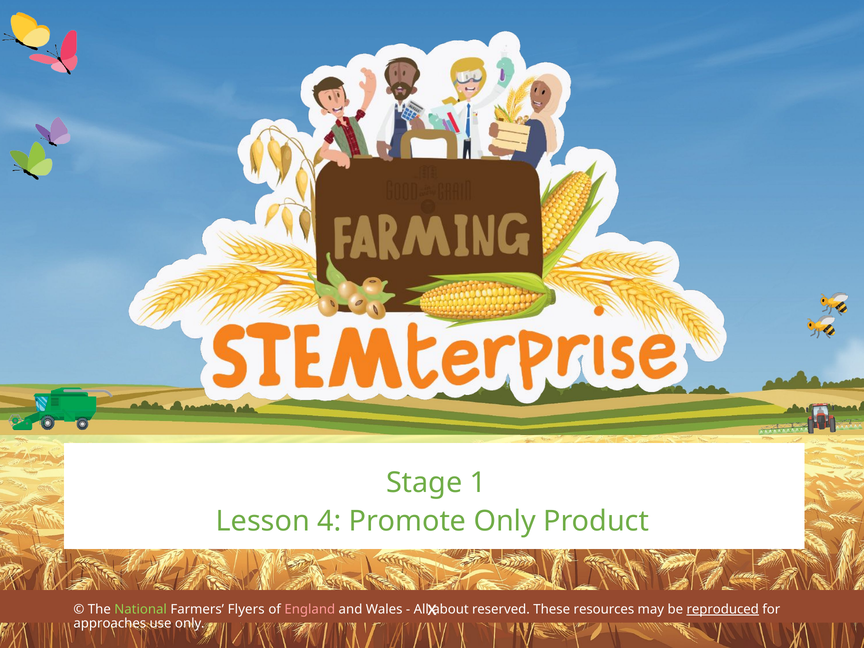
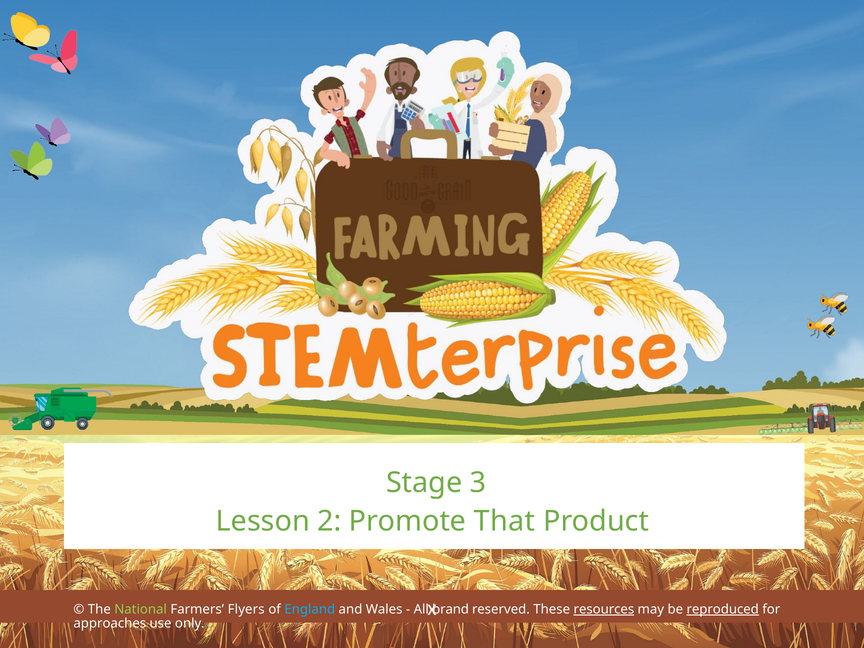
1: 1 -> 3 (478, 483)
4: 4 -> 2 (329, 521)
Promote Only: Only -> That (505, 521)
England colour: pink -> light blue (310, 609)
about: about -> brand (451, 609)
resources underline: none -> present (604, 609)
